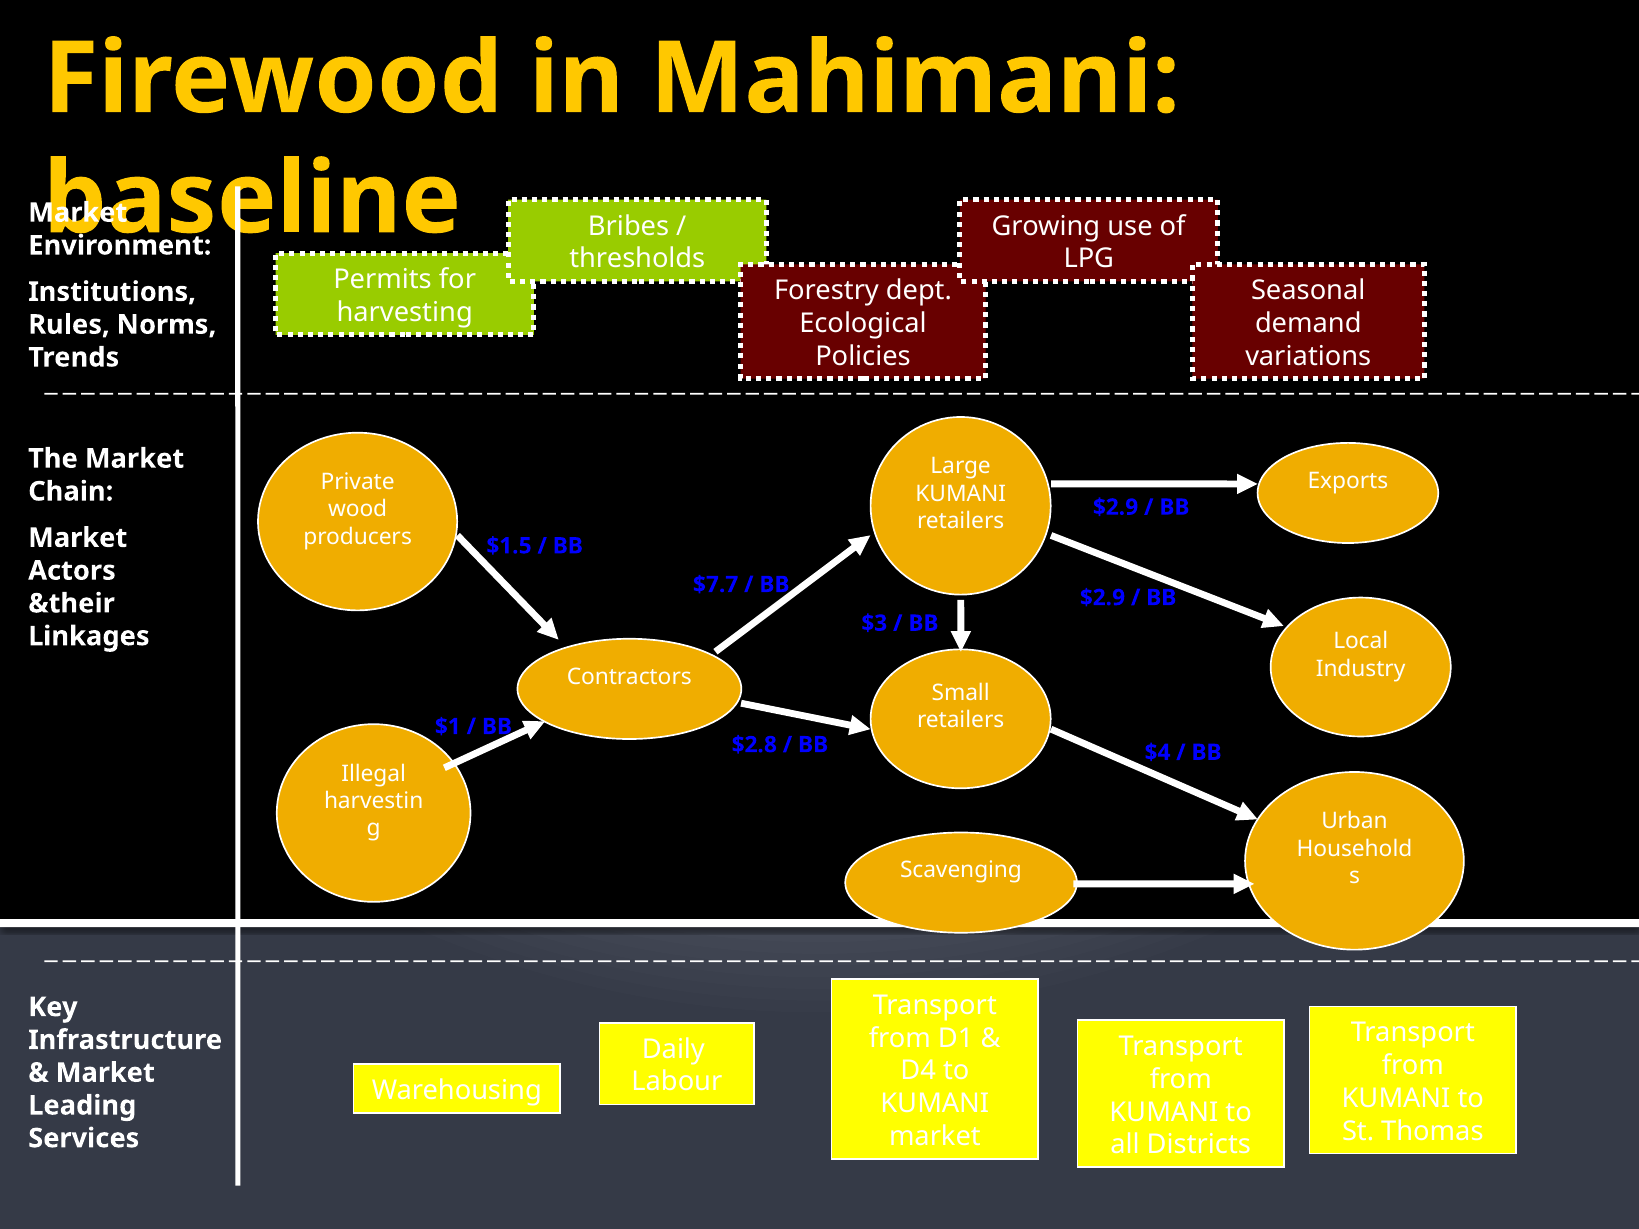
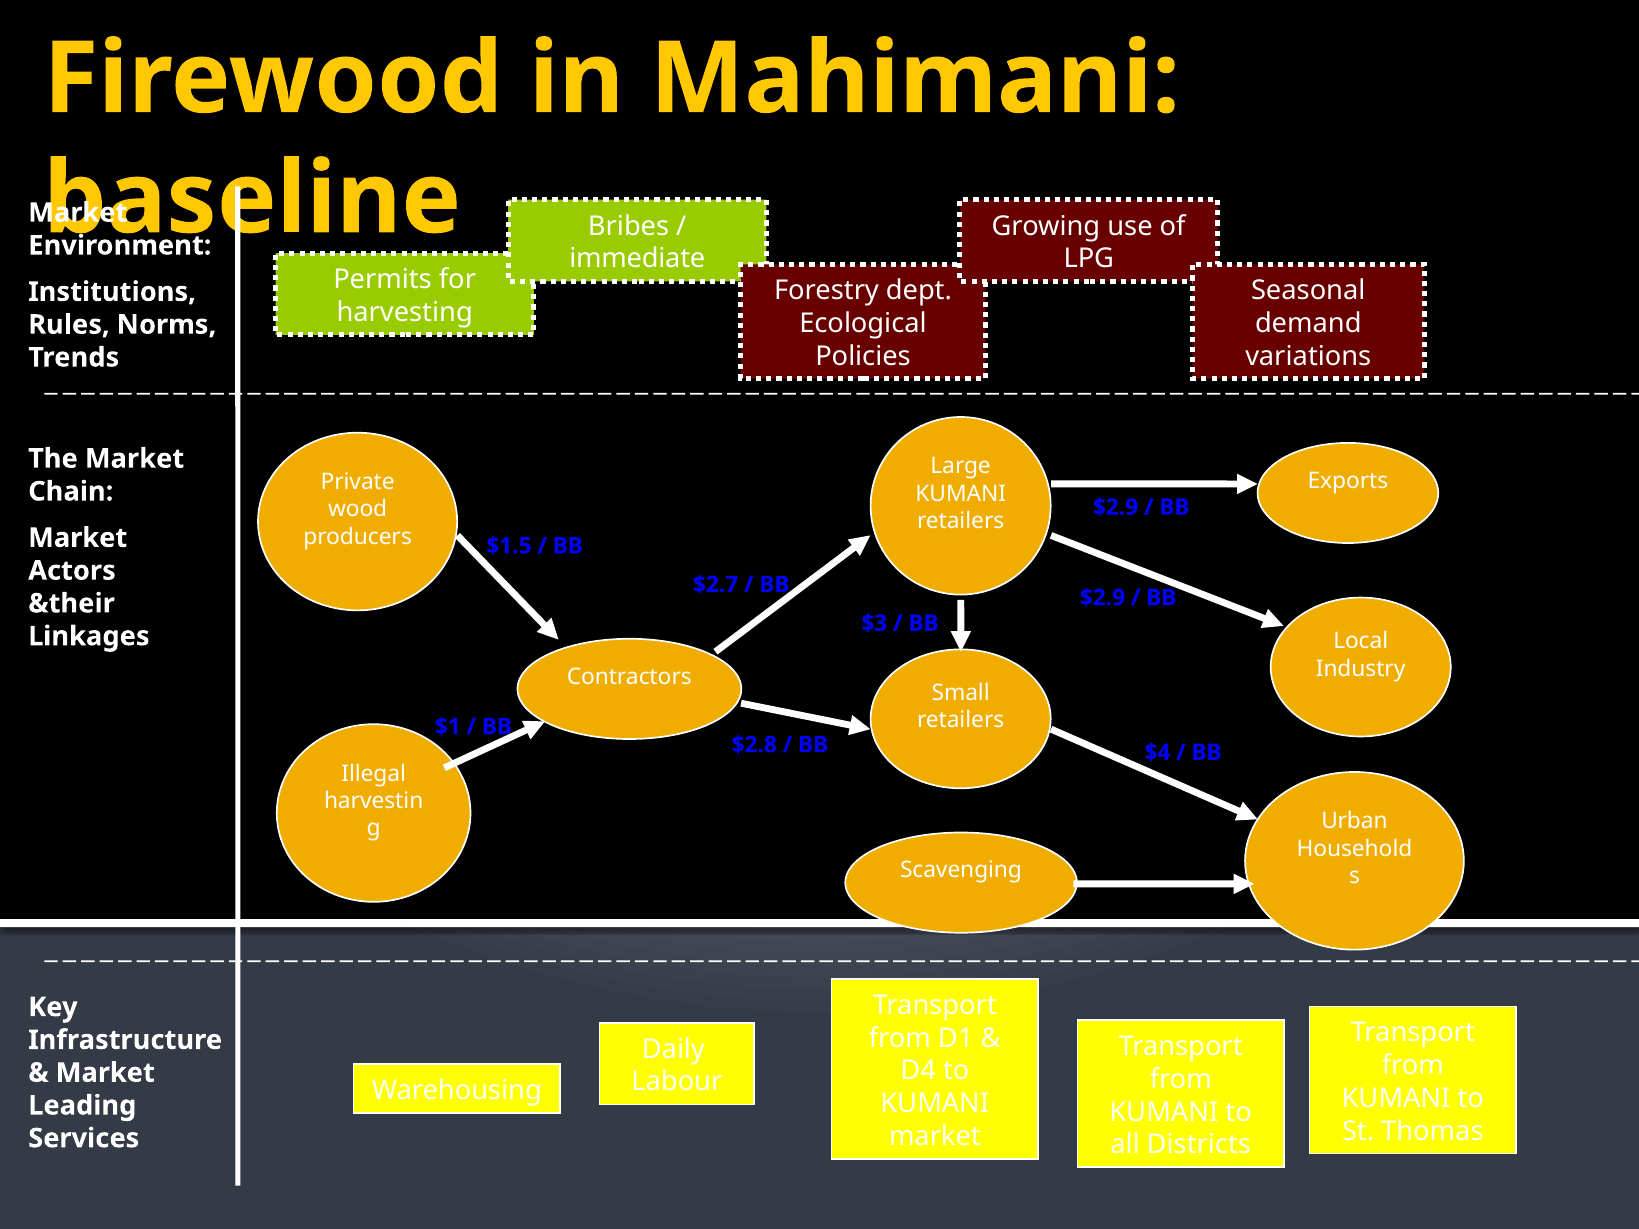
thresholds: thresholds -> immediate (637, 259)
$7.7: $7.7 -> $2.7 (716, 585)
